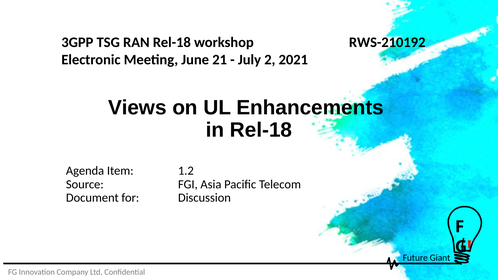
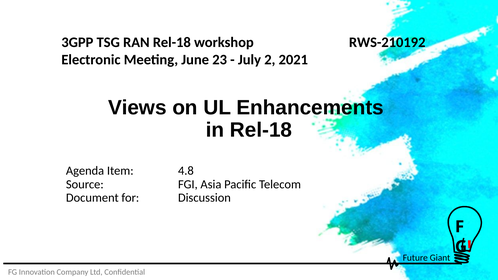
21: 21 -> 23 (220, 60)
1.2: 1.2 -> 4.8 (186, 171)
